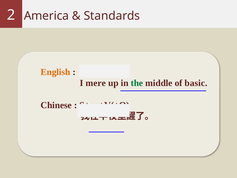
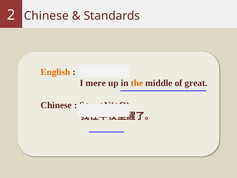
2 America: America -> Chinese (46, 16)
the colour: green -> orange (137, 83)
basic: basic -> great (196, 83)
